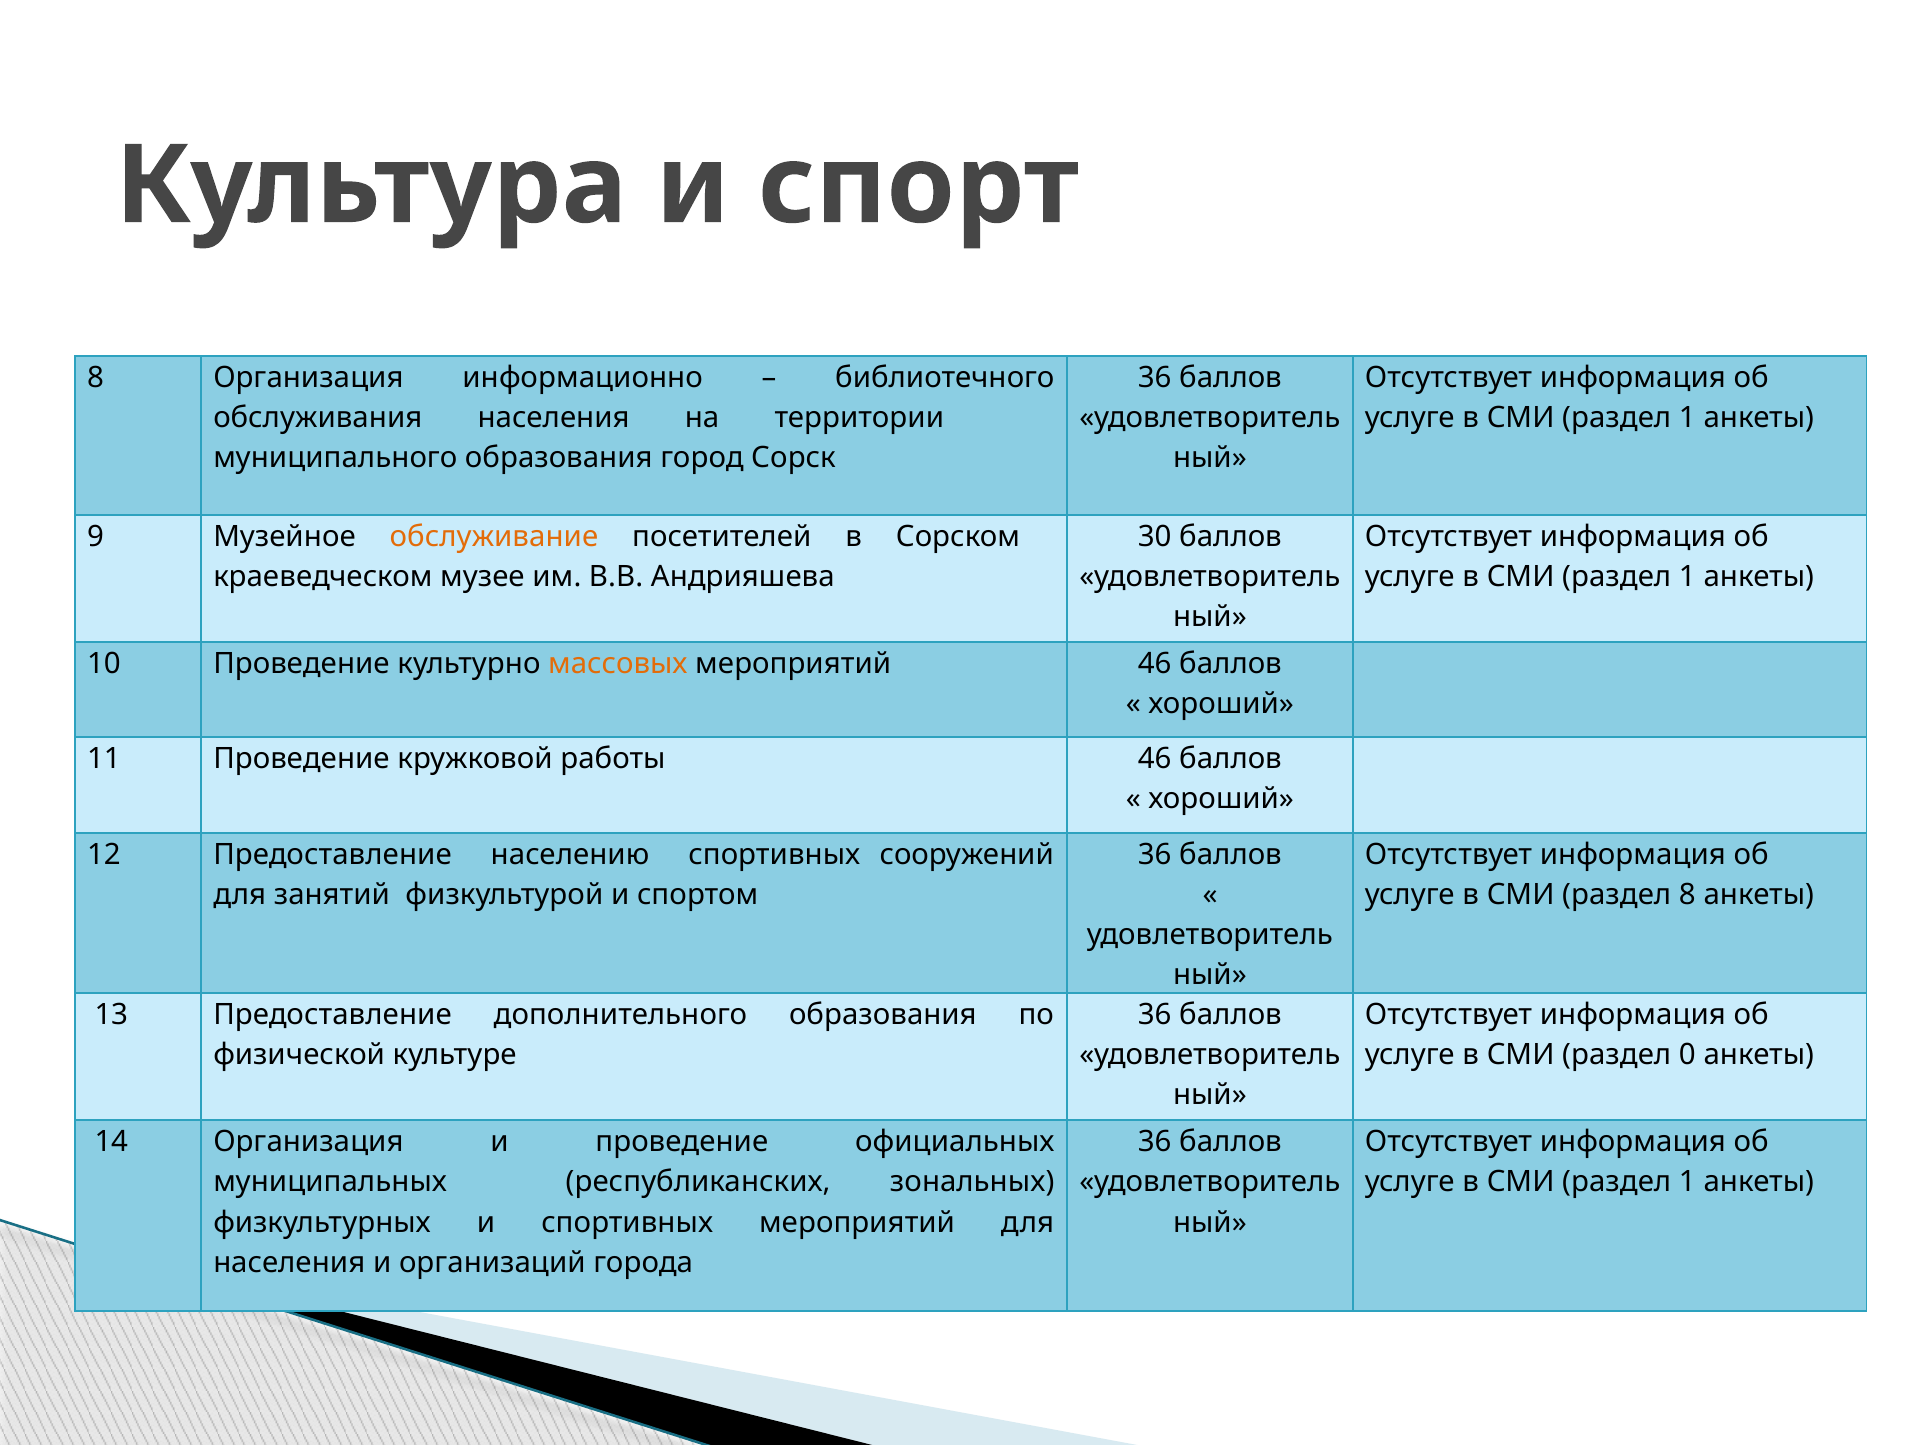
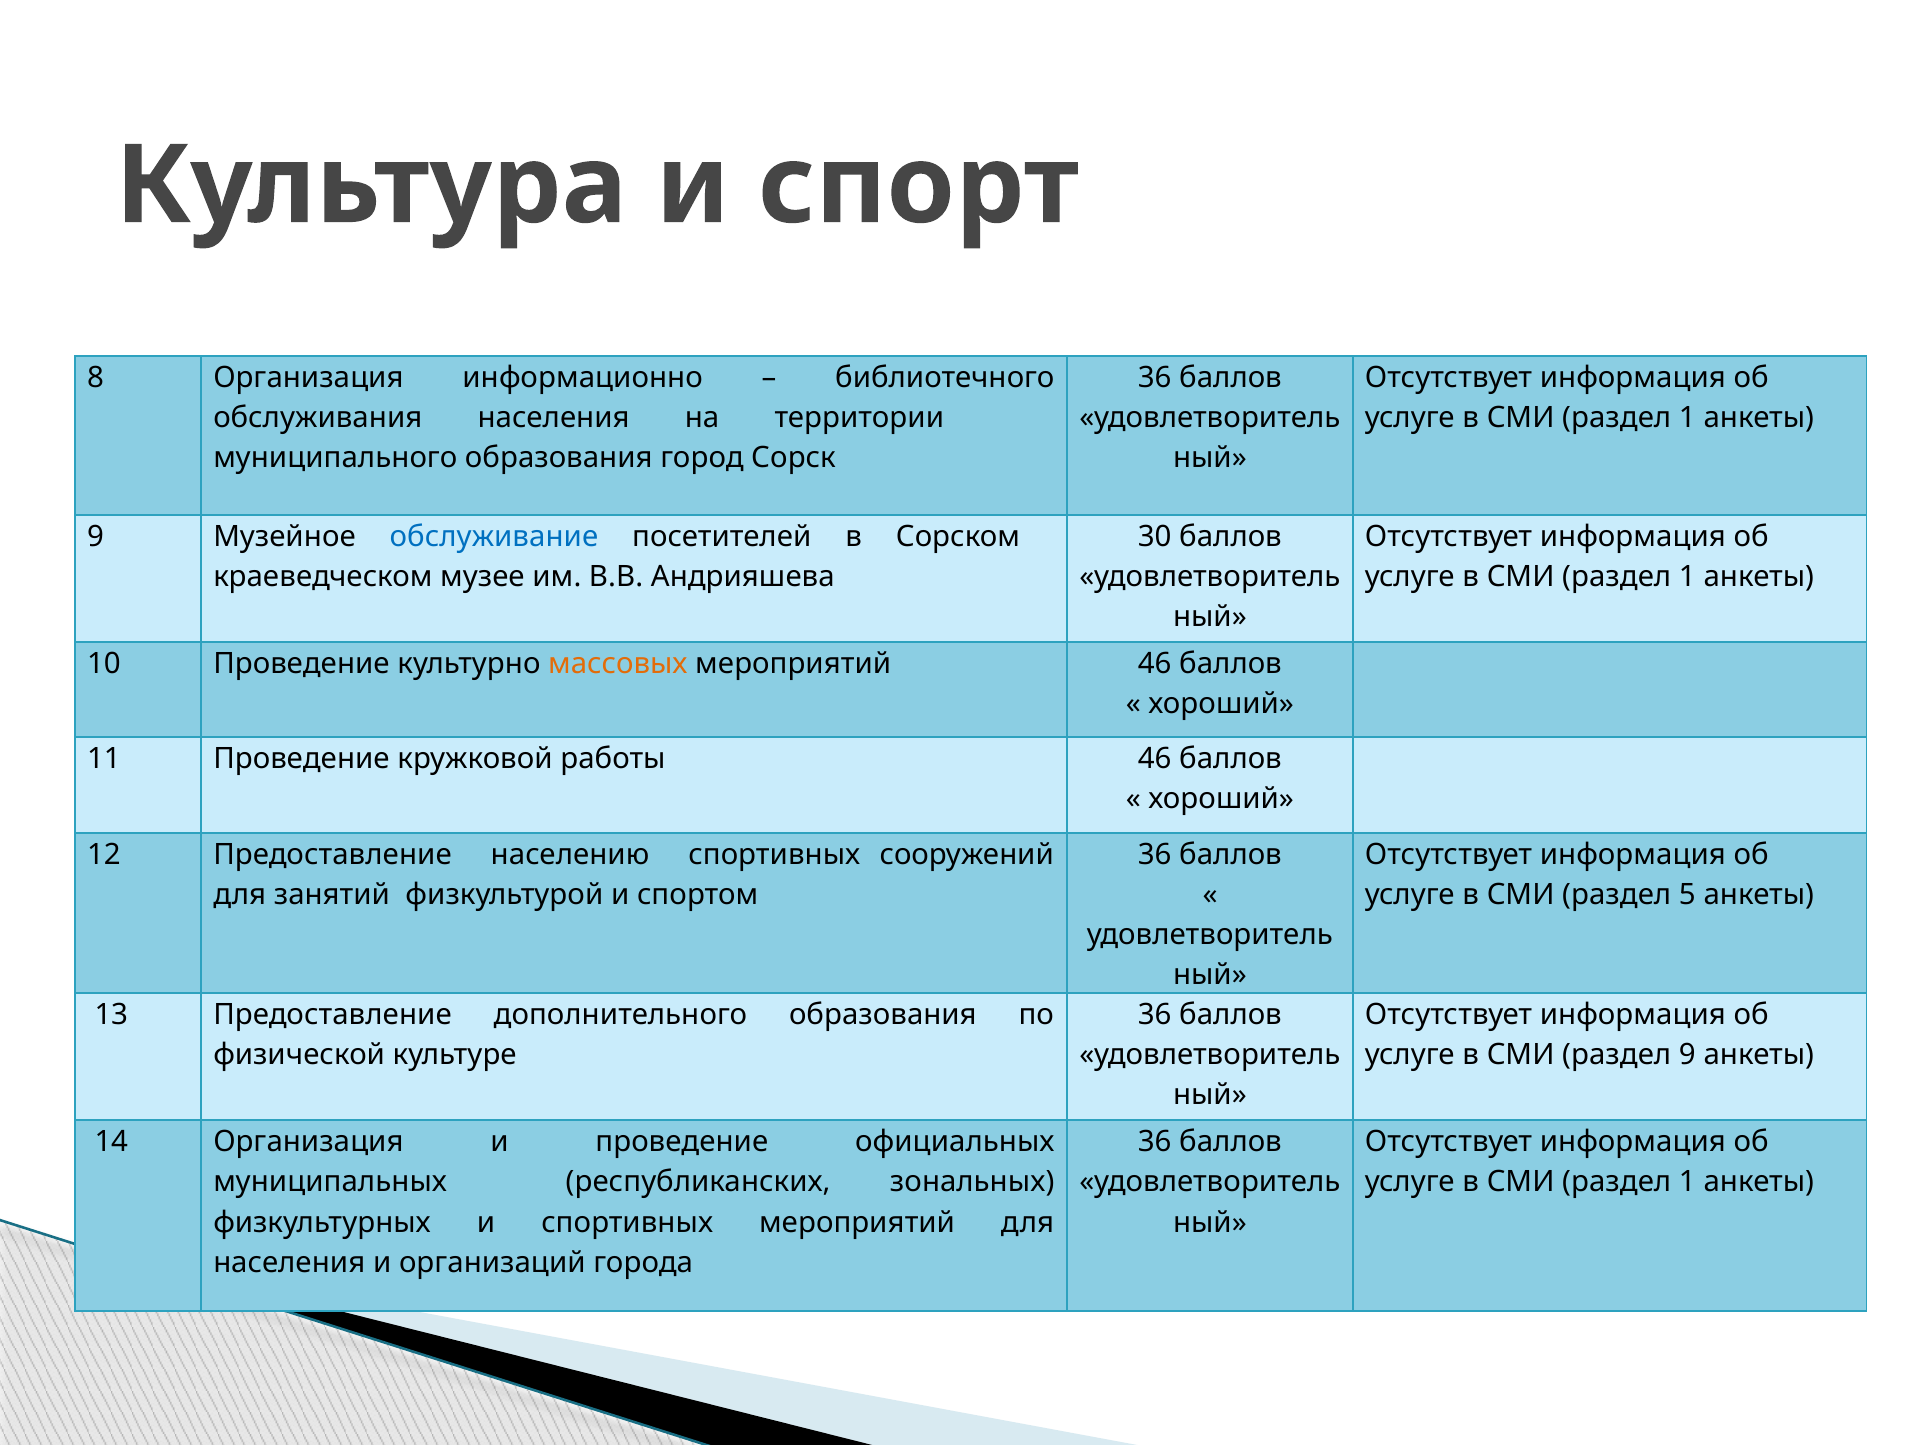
обслуживание colour: orange -> blue (494, 537)
раздел 8: 8 -> 5 (1687, 895)
раздел 0: 0 -> 9 (1687, 1055)
